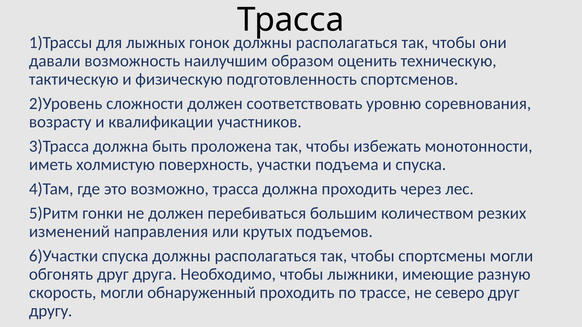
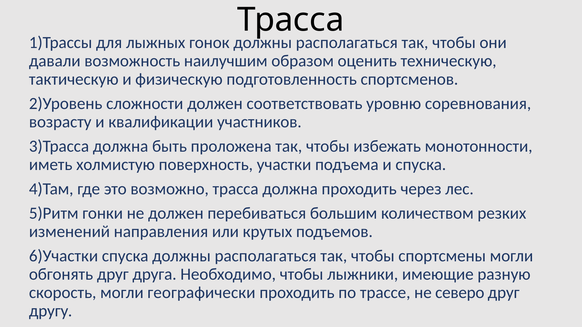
обнаруженный: обнаруженный -> географически (201, 293)
